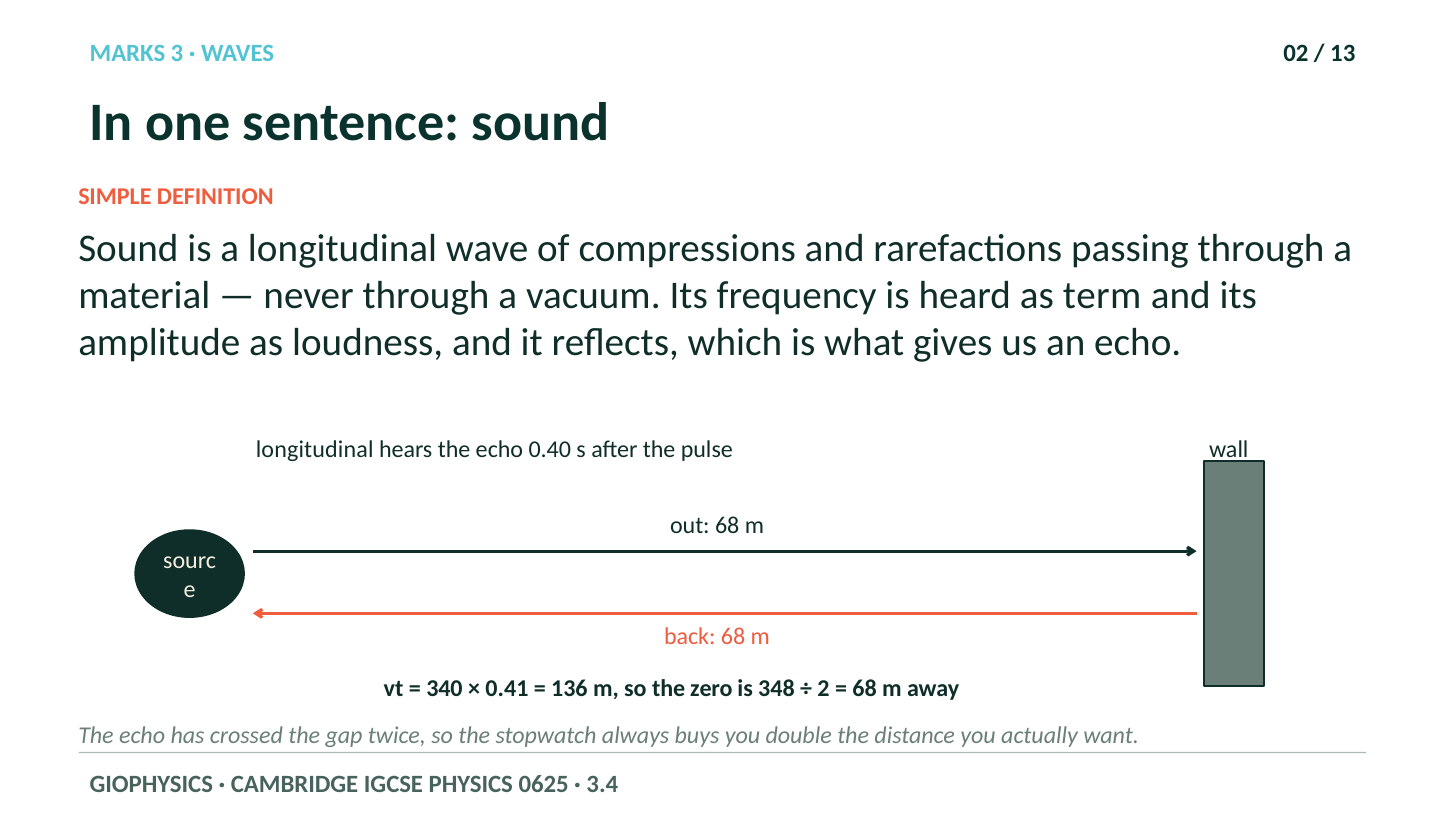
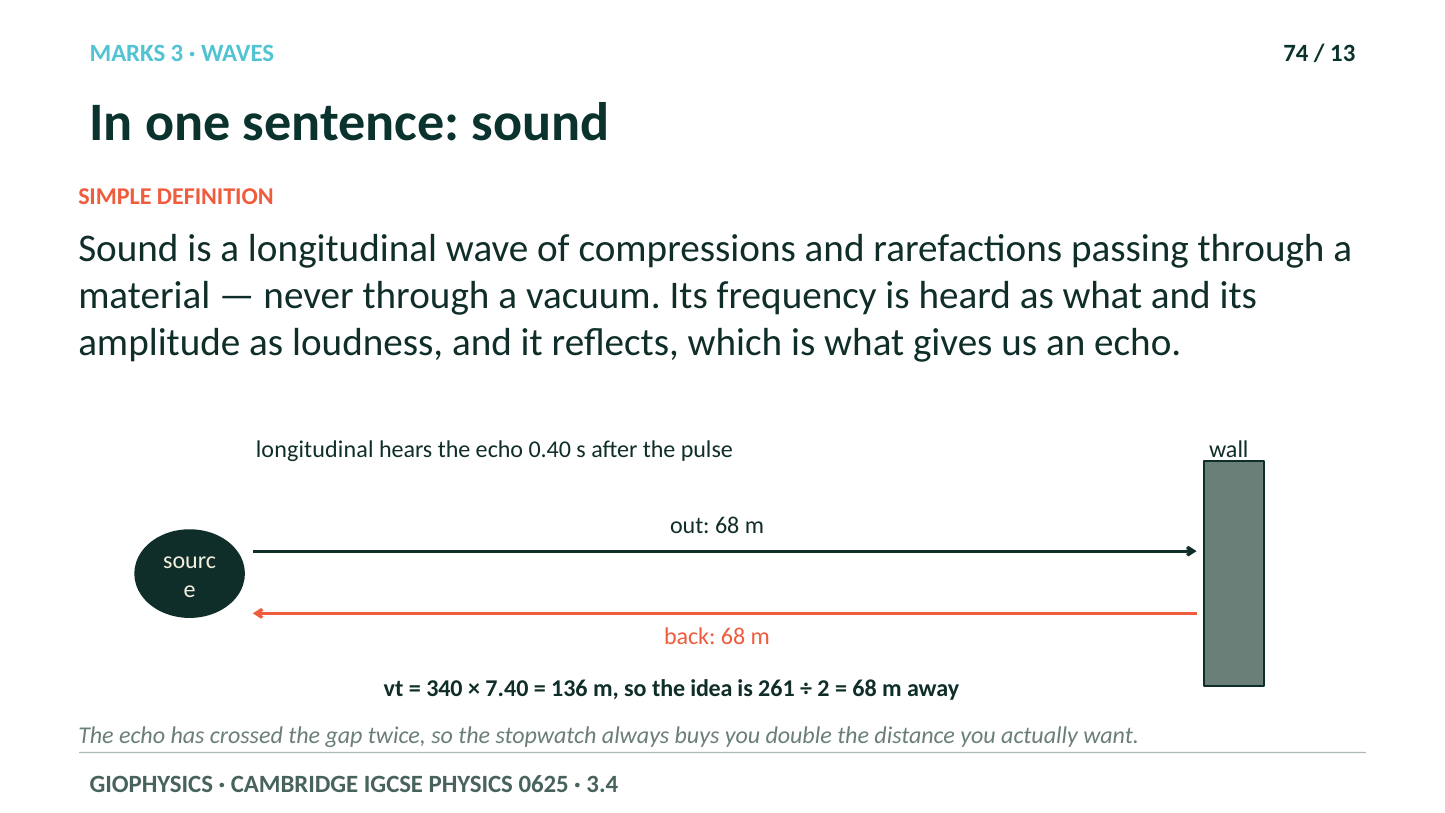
02: 02 -> 74 (1296, 54)
as term: term -> what (1102, 296)
0.41: 0.41 -> 7.40 (507, 688)
zero: zero -> idea (711, 688)
348: 348 -> 261 (776, 688)
